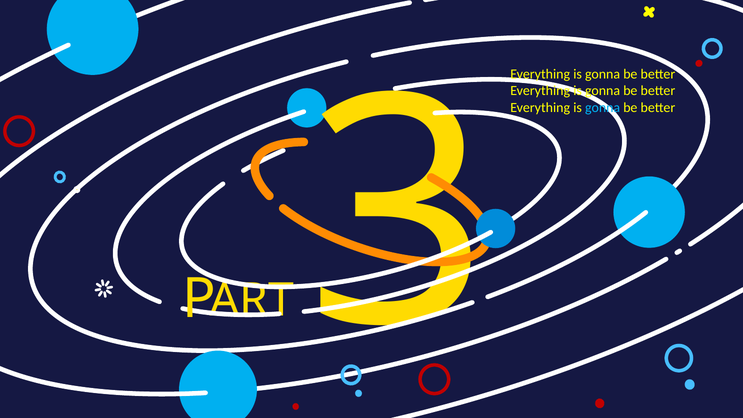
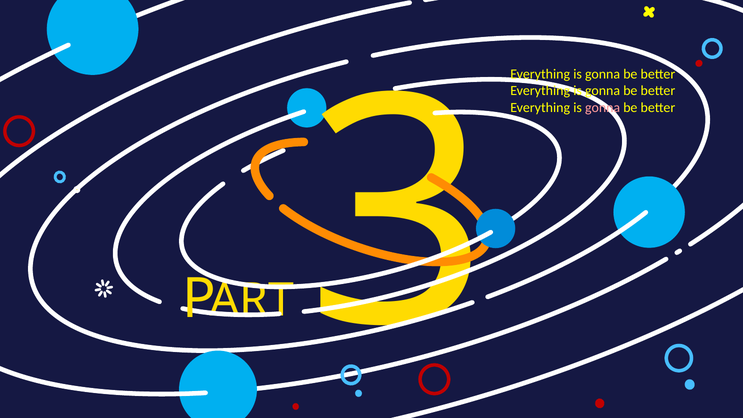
gonna colour: light blue -> pink (603, 107)
